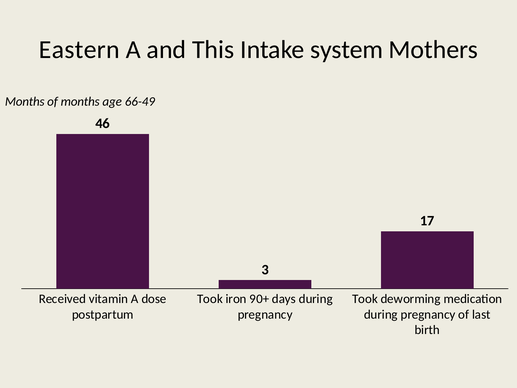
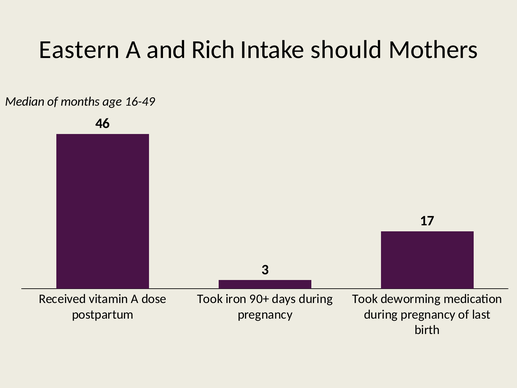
This: This -> Rich (213, 50)
system: system -> should (346, 50)
Months: Months -> Median (25, 102)
66-49: 66-49 -> 16-49 (140, 102)
